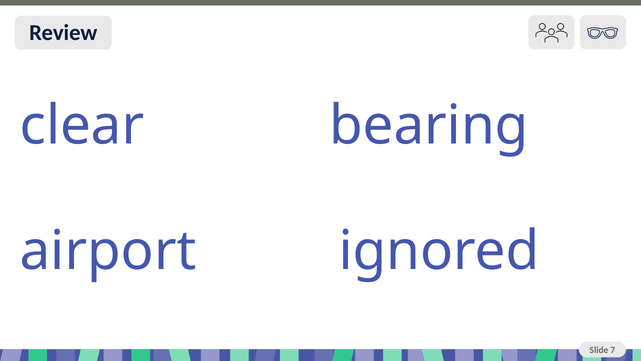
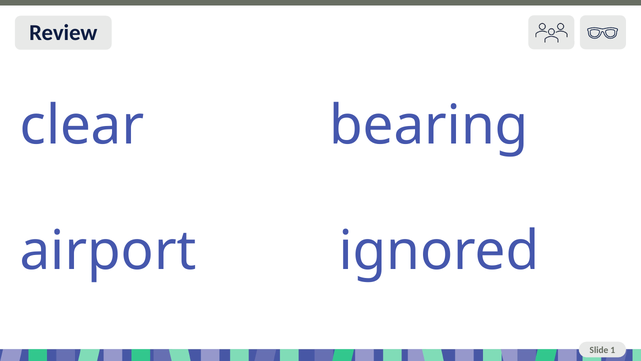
7: 7 -> 1 (613, 350)
